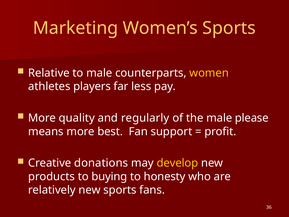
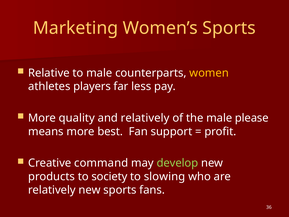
and regularly: regularly -> relatively (145, 118)
donations: donations -> command (101, 163)
develop colour: yellow -> light green (177, 163)
buying: buying -> society (109, 176)
honesty: honesty -> slowing (165, 176)
